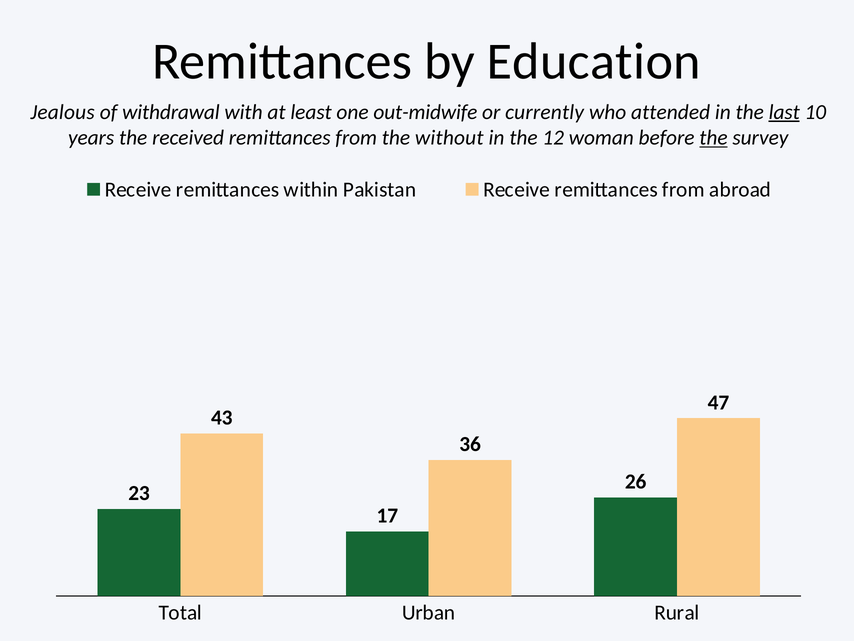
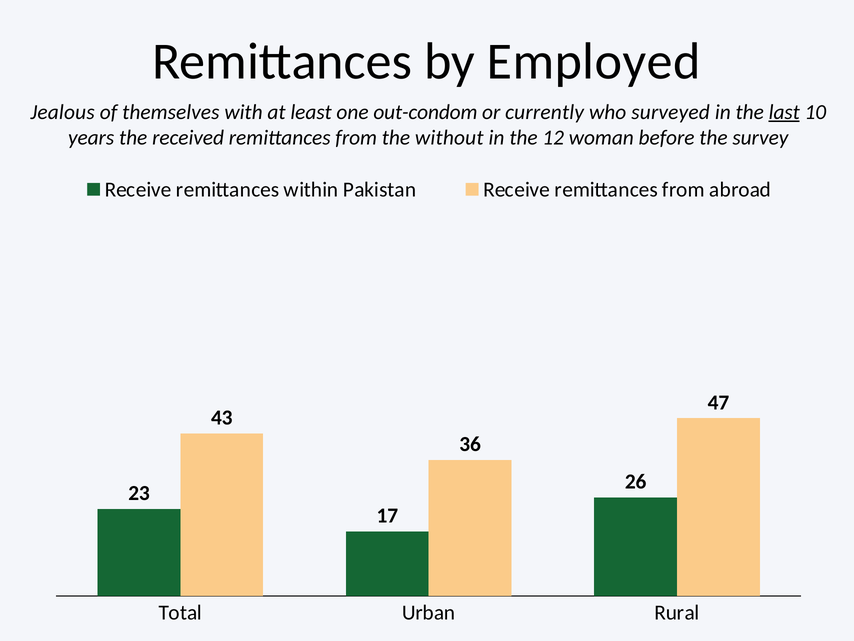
Education: Education -> Employed (594, 62)
withdrawal: withdrawal -> themselves (171, 112)
out-midwife: out-midwife -> out-condom (425, 112)
attended: attended -> surveyed (671, 112)
the underline: present -> none (713, 138)
